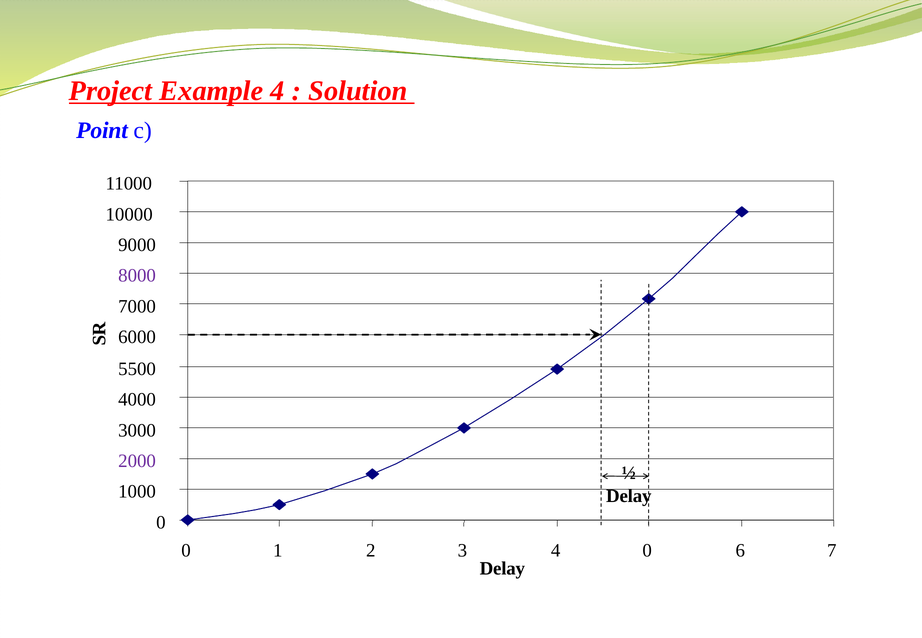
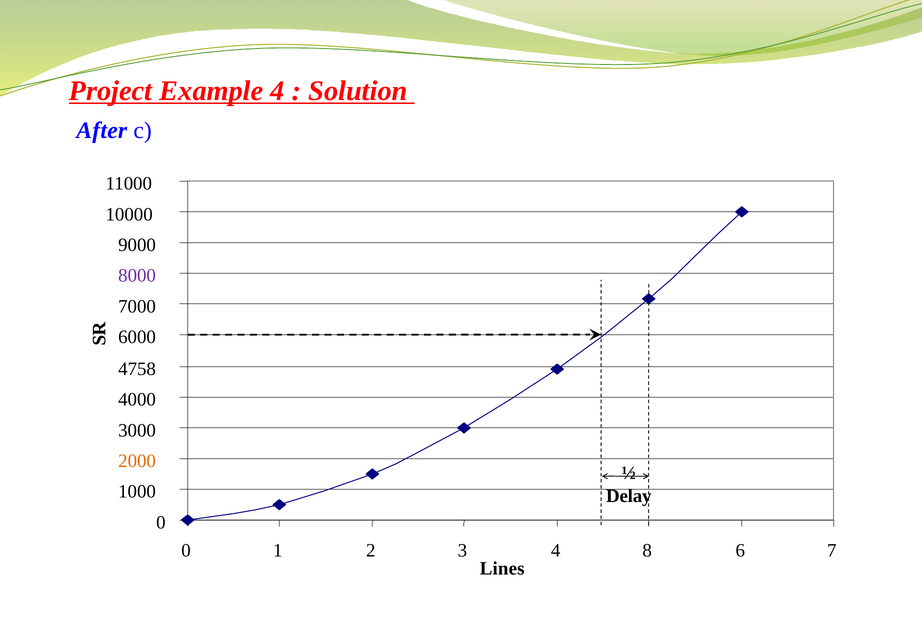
Point: Point -> After (102, 130)
5500: 5500 -> 4758 (137, 369)
2000 colour: purple -> orange (137, 461)
4 0: 0 -> 8 (647, 551)
Delay: Delay -> Lines (502, 569)
